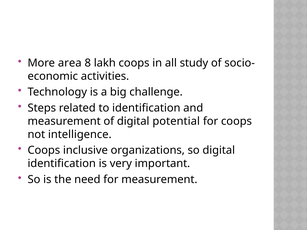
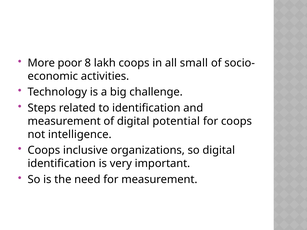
area: area -> poor (70, 63)
study: study -> small (194, 63)
